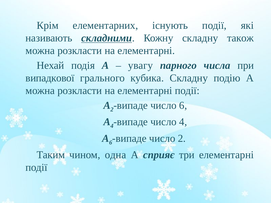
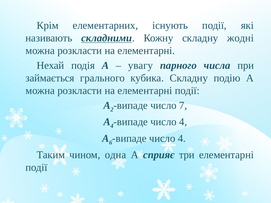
також: також -> жодні (240, 38)
випадкової: випадкової -> займається (50, 78)
число 6: 6 -> 7 (183, 106)
2: 2 -> 4 (182, 139)
